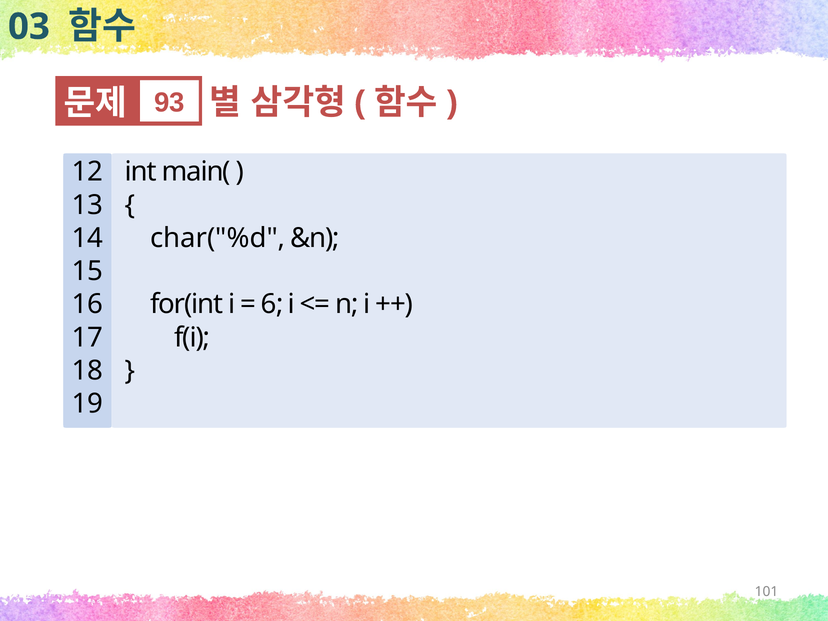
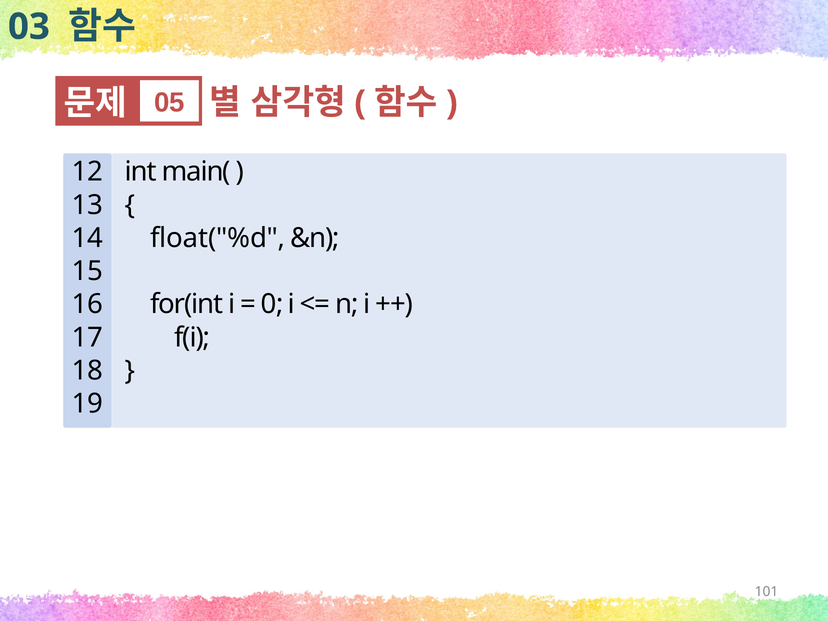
93: 93 -> 05 (169, 103)
char("%d: char("%d -> float("%d (218, 238)
6: 6 -> 0 (272, 304)
